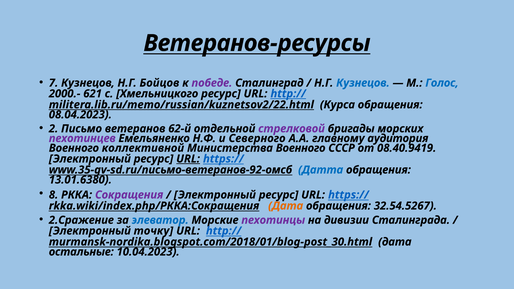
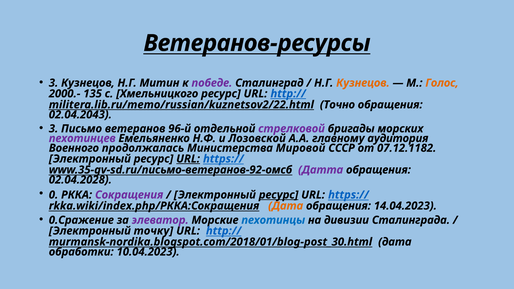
7: 7 -> 3 (54, 83)
Бойцов: Бойцов -> Митин (159, 83)
Кузнецов colour: blue -> orange (363, 83)
Голос colour: blue -> orange (442, 83)
621: 621 -> 135 (93, 94)
Курса: Курса -> Точно (337, 105)
08.04.2023: 08.04.2023 -> 02.04.2043 (80, 115)
2: 2 -> 3 (54, 129)
62-й: 62-й -> 96-й (180, 129)
Северного: Северного -> Лозовской (257, 138)
коллективной: коллективной -> продолжалась (143, 148)
Министерства Военного: Военного -> Мировой (301, 148)
08.40.9419: 08.40.9419 -> 07.12.1182 (407, 148)
Датта colour: blue -> purple (321, 170)
13.01.6380: 13.01.6380 -> 02.04.2028 (80, 180)
8: 8 -> 0 (54, 195)
ресурс underline: none -> present (279, 195)
32.54.5267: 32.54.5267 -> 14.04.2023 (405, 206)
2.Сражение: 2.Сражение -> 0.Сражение (81, 220)
элеватор colour: blue -> purple (160, 220)
пехотинцы colour: purple -> blue (273, 220)
остальные: остальные -> обработки (81, 252)
